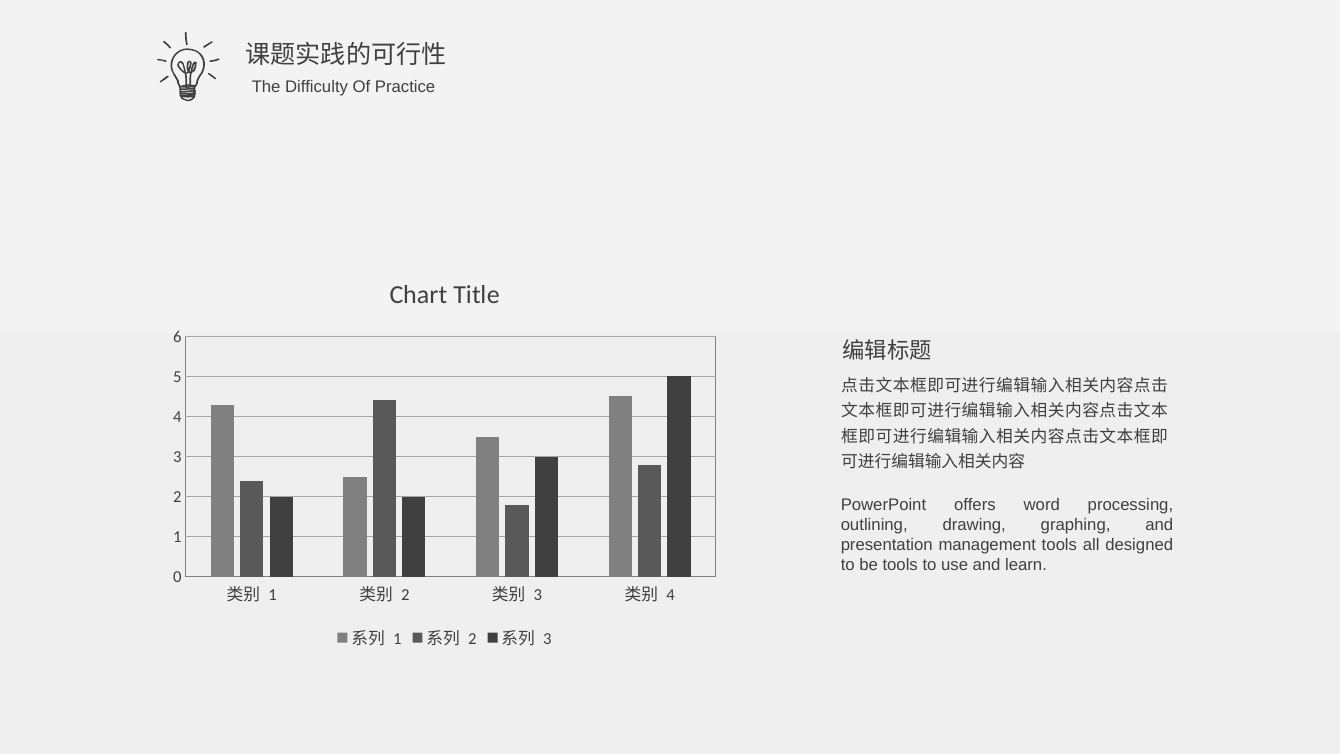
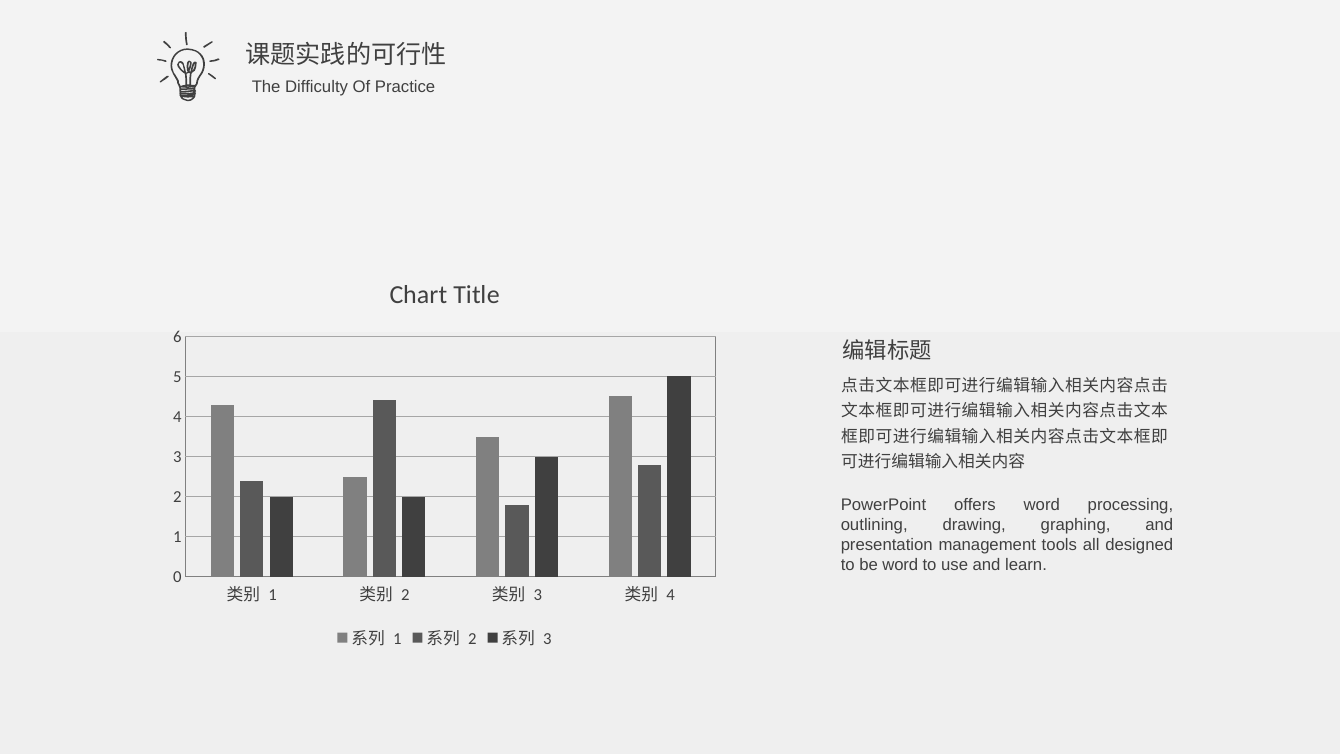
be tools: tools -> word (900, 565)
